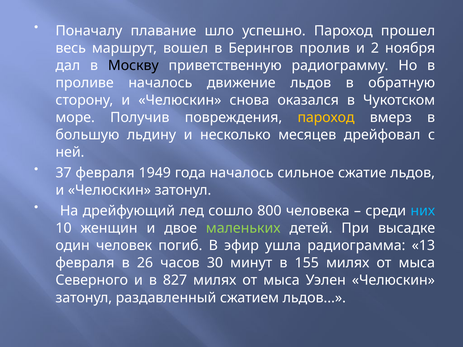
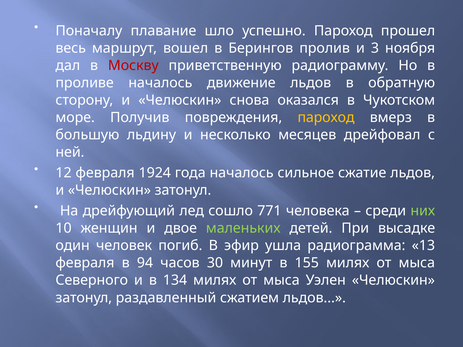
2: 2 -> 3 (375, 48)
Москву colour: black -> red (133, 66)
37: 37 -> 12 (64, 173)
1949: 1949 -> 1924 (155, 173)
800: 800 -> 771 (269, 211)
них colour: light blue -> light green (423, 211)
26: 26 -> 94 (145, 263)
827: 827 -> 134 (175, 281)
